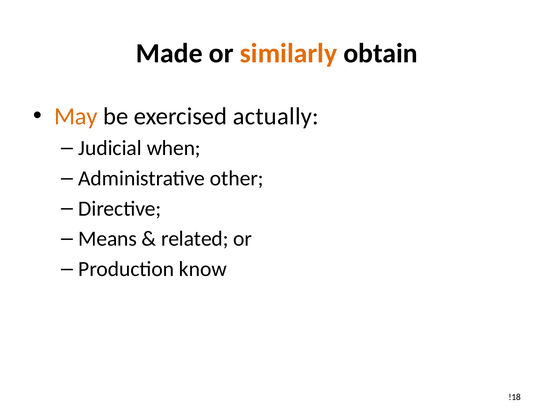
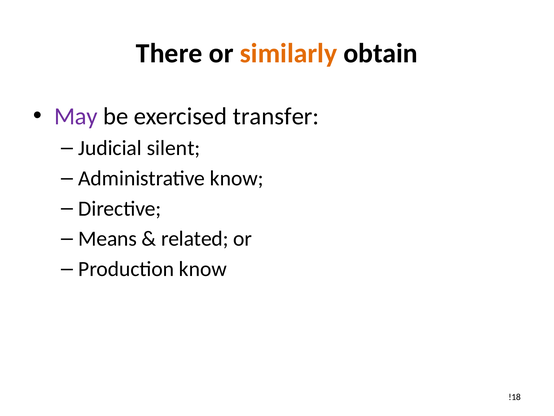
Made: Made -> There (169, 53)
May colour: orange -> purple (76, 116)
actually: actually -> transfer (276, 116)
when: when -> silent (174, 148)
Administrative other: other -> know (237, 178)
